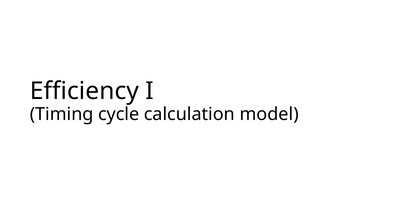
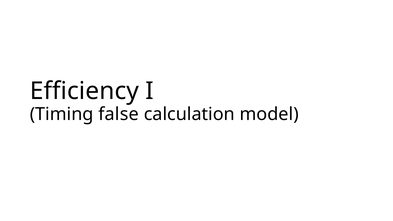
cycle: cycle -> false (119, 114)
